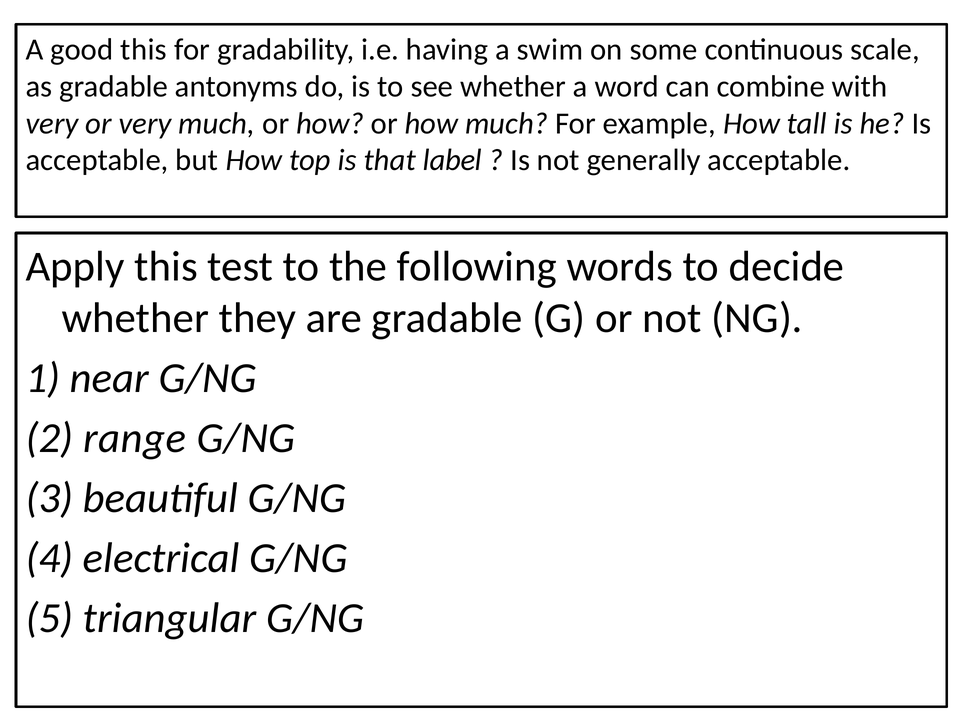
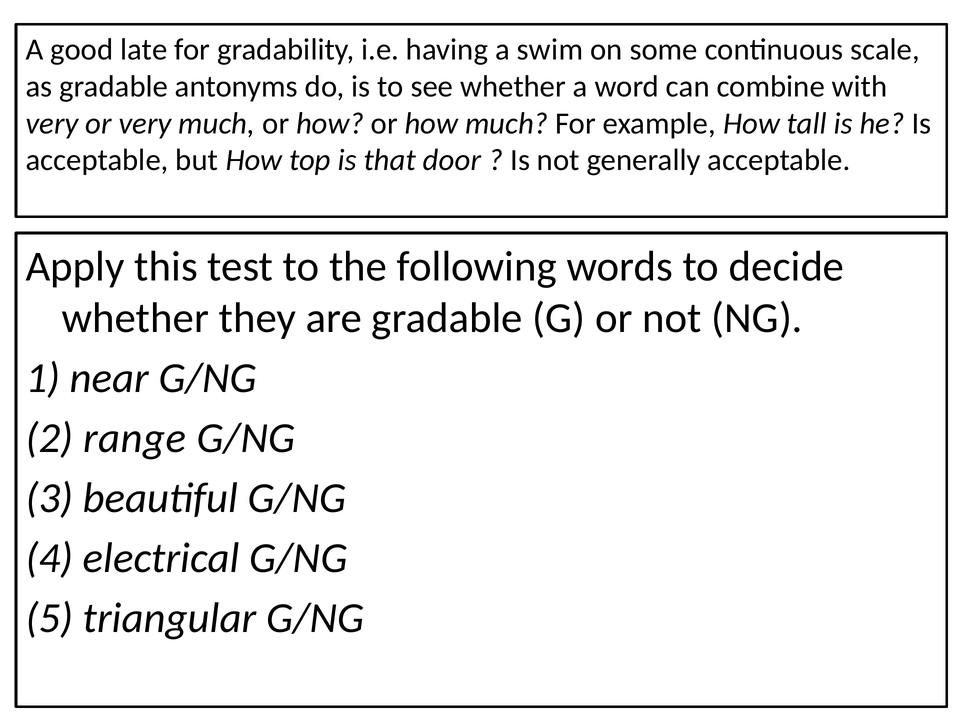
good this: this -> late (144, 49)
label: label -> door (452, 160)
